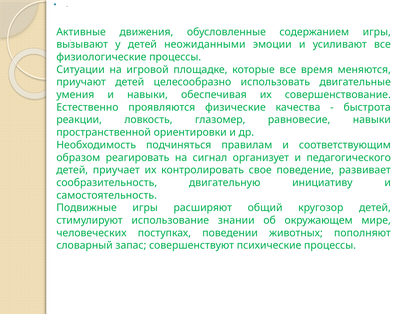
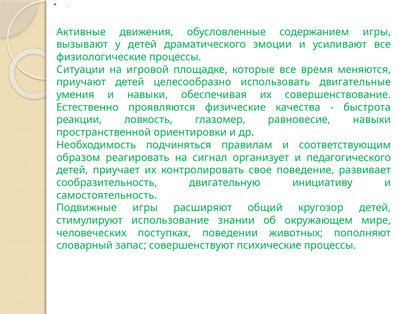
неожиданными: неожиданными -> драматического (205, 44)
